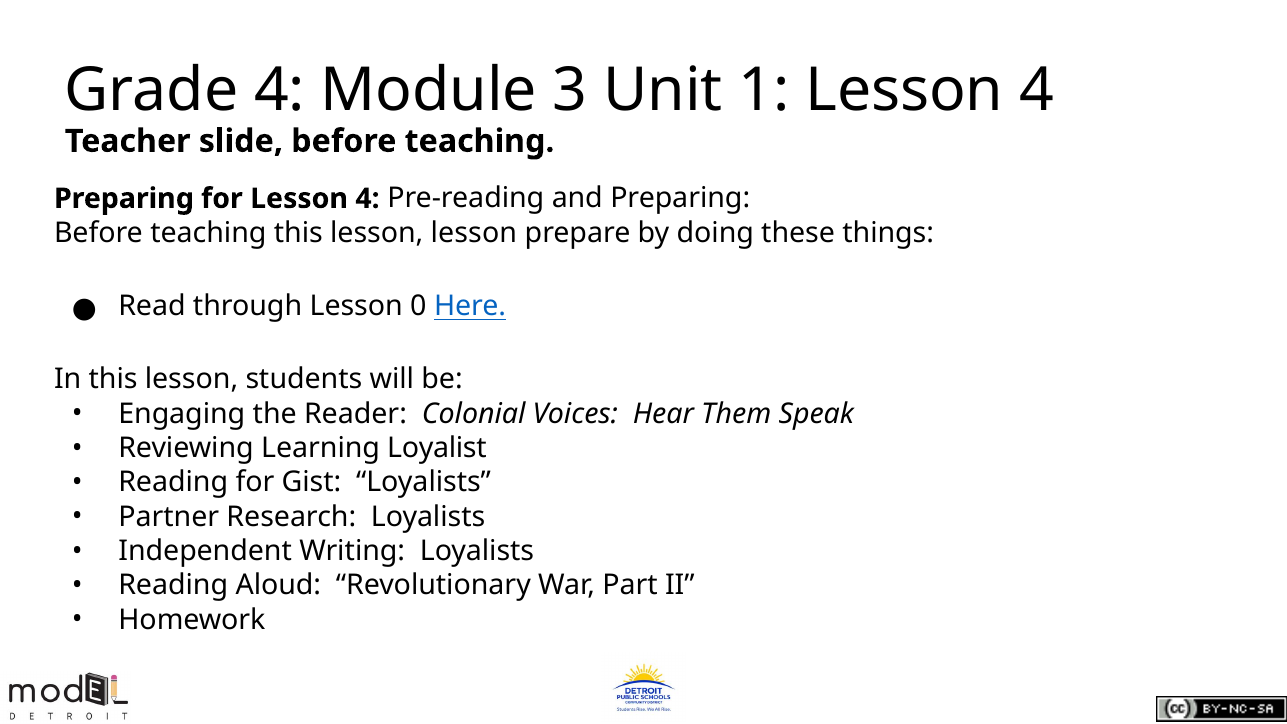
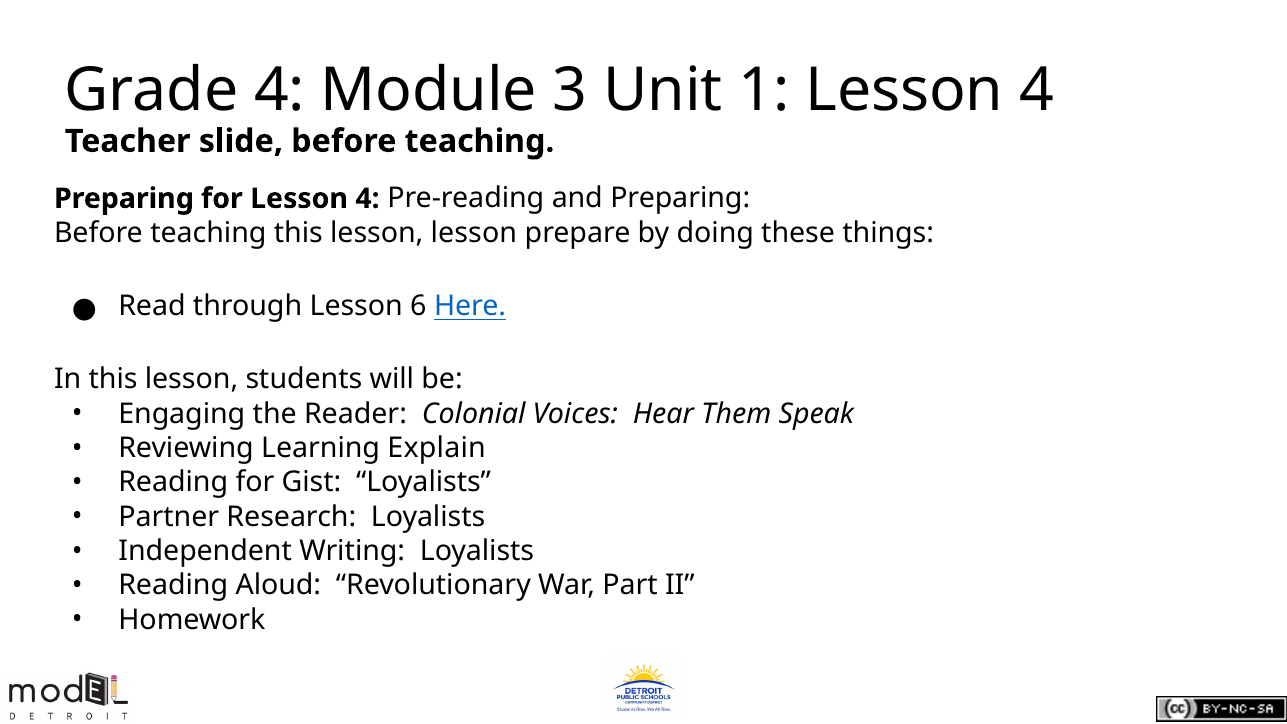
0: 0 -> 6 (418, 306)
Loyalist: Loyalist -> Explain (437, 448)
